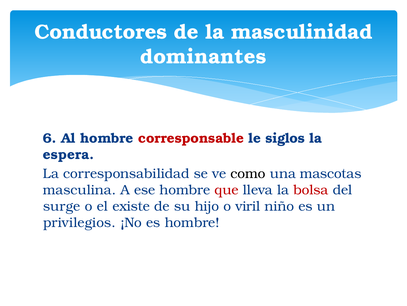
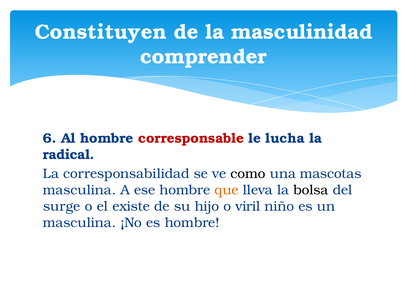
Conductores: Conductores -> Constituyen (101, 32)
dominantes: dominantes -> comprender (204, 57)
siglos: siglos -> lucha (285, 138)
espera: espera -> radical (69, 154)
que colour: red -> orange (227, 190)
bolsa colour: red -> black (311, 190)
privilegios: privilegios -> masculina (79, 222)
